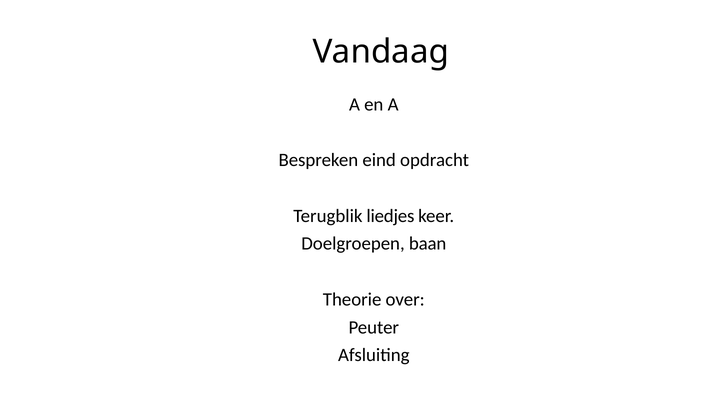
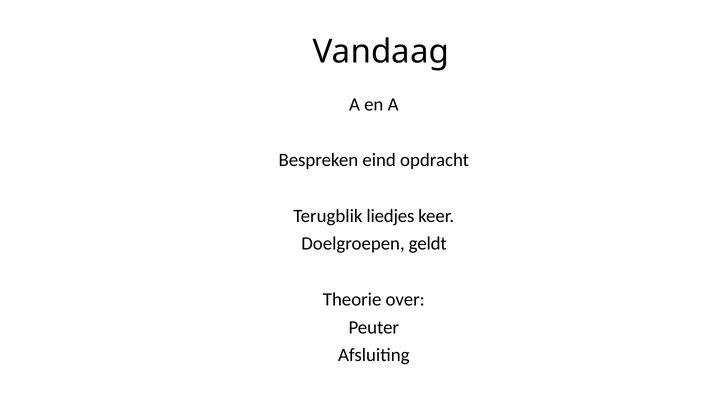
baan: baan -> geldt (428, 244)
